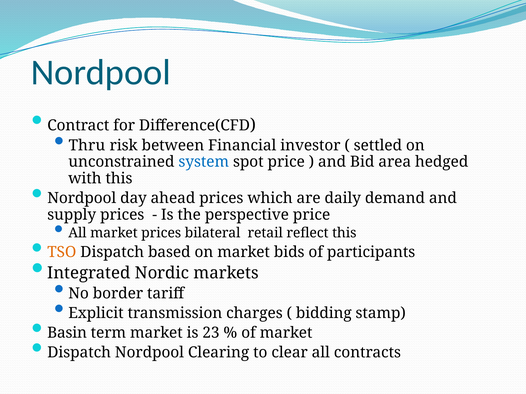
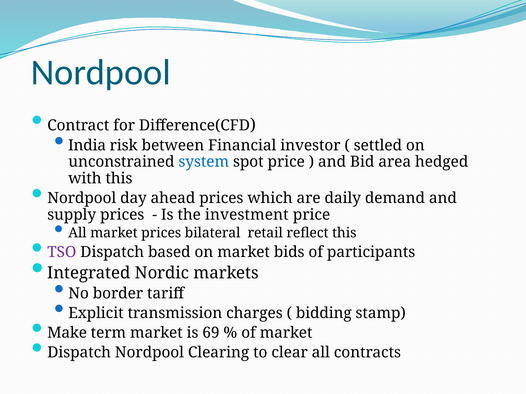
Thru: Thru -> India (87, 145)
perspective: perspective -> investment (247, 215)
TSO colour: orange -> purple (62, 252)
Basin: Basin -> Make (67, 333)
23: 23 -> 69 (211, 333)
